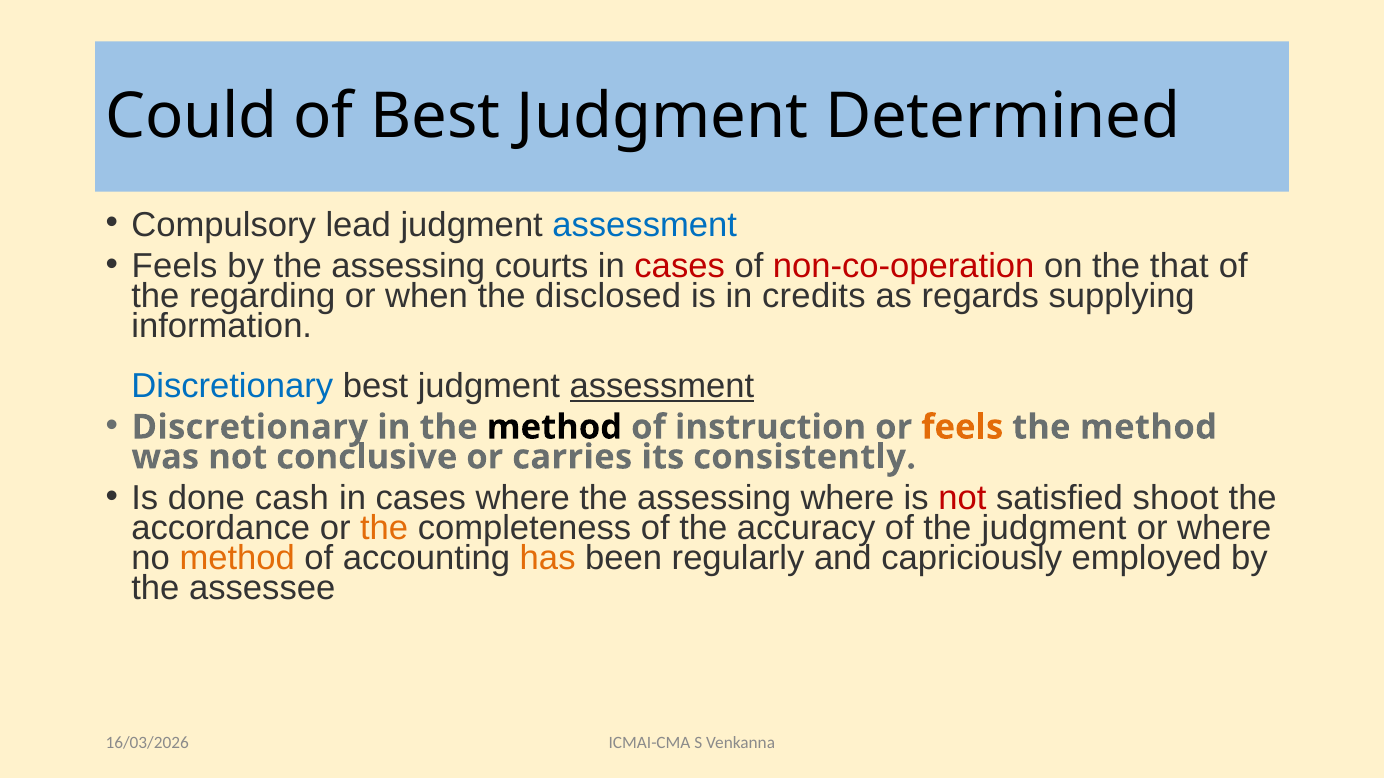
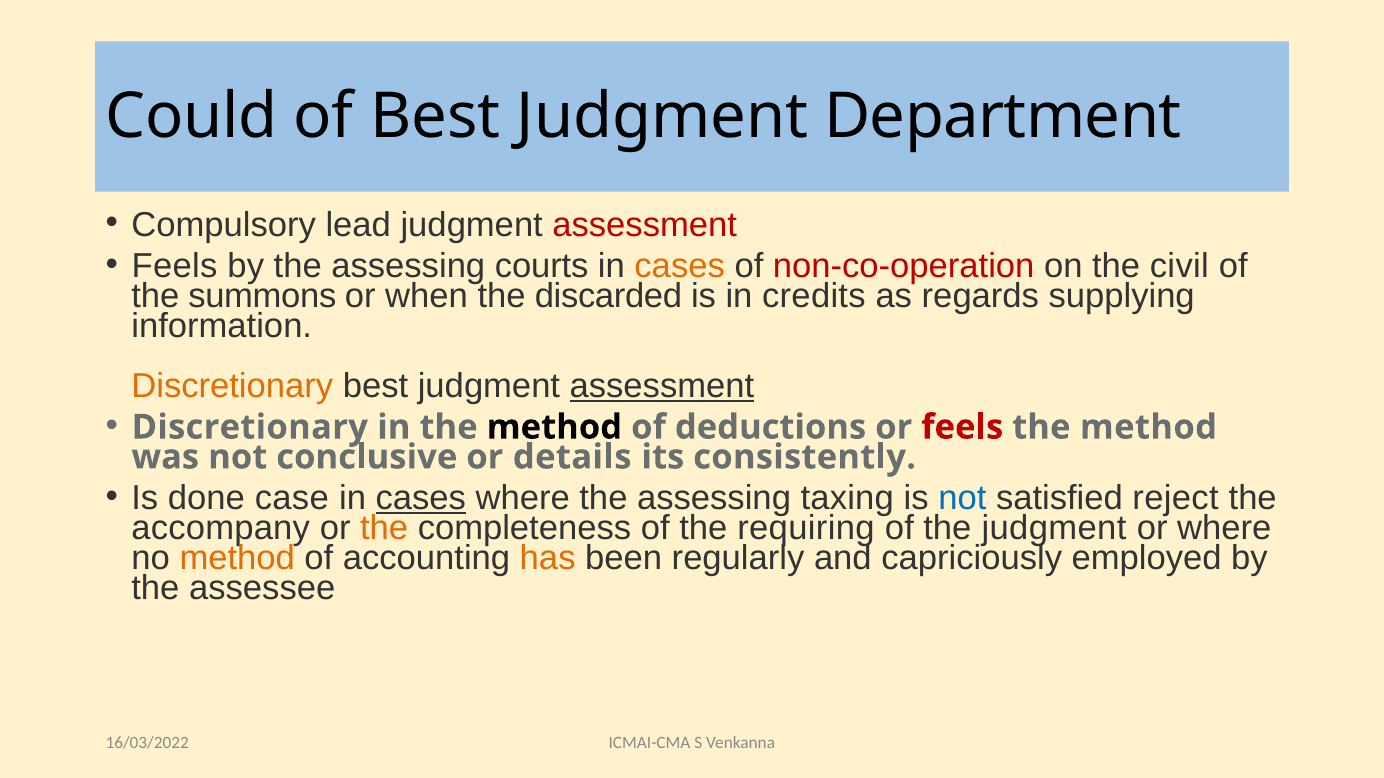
Determined: Determined -> Department (1003, 116)
assessment colour: blue -> red (645, 225)
cases colour: red -> orange (680, 266)
that: that -> civil (1179, 266)
regarding: regarding -> summons (262, 296)
disclosed: disclosed -> discarded (608, 296)
Discretionary colour: blue -> orange (232, 386)
instruction: instruction -> deductions (771, 427)
feels colour: orange -> red (962, 427)
carries: carries -> details (572, 457)
cash: cash -> case (292, 499)
cases underline: none -> present (421, 499)
assessing where: where -> taxing (847, 499)
not colour: red -> blue (962, 499)
shoot: shoot -> reject (1176, 499)
accordance: accordance -> accompany (221, 529)
accuracy: accuracy -> requiring (806, 529)
16/03/2026: 16/03/2026 -> 16/03/2022 (147, 743)
